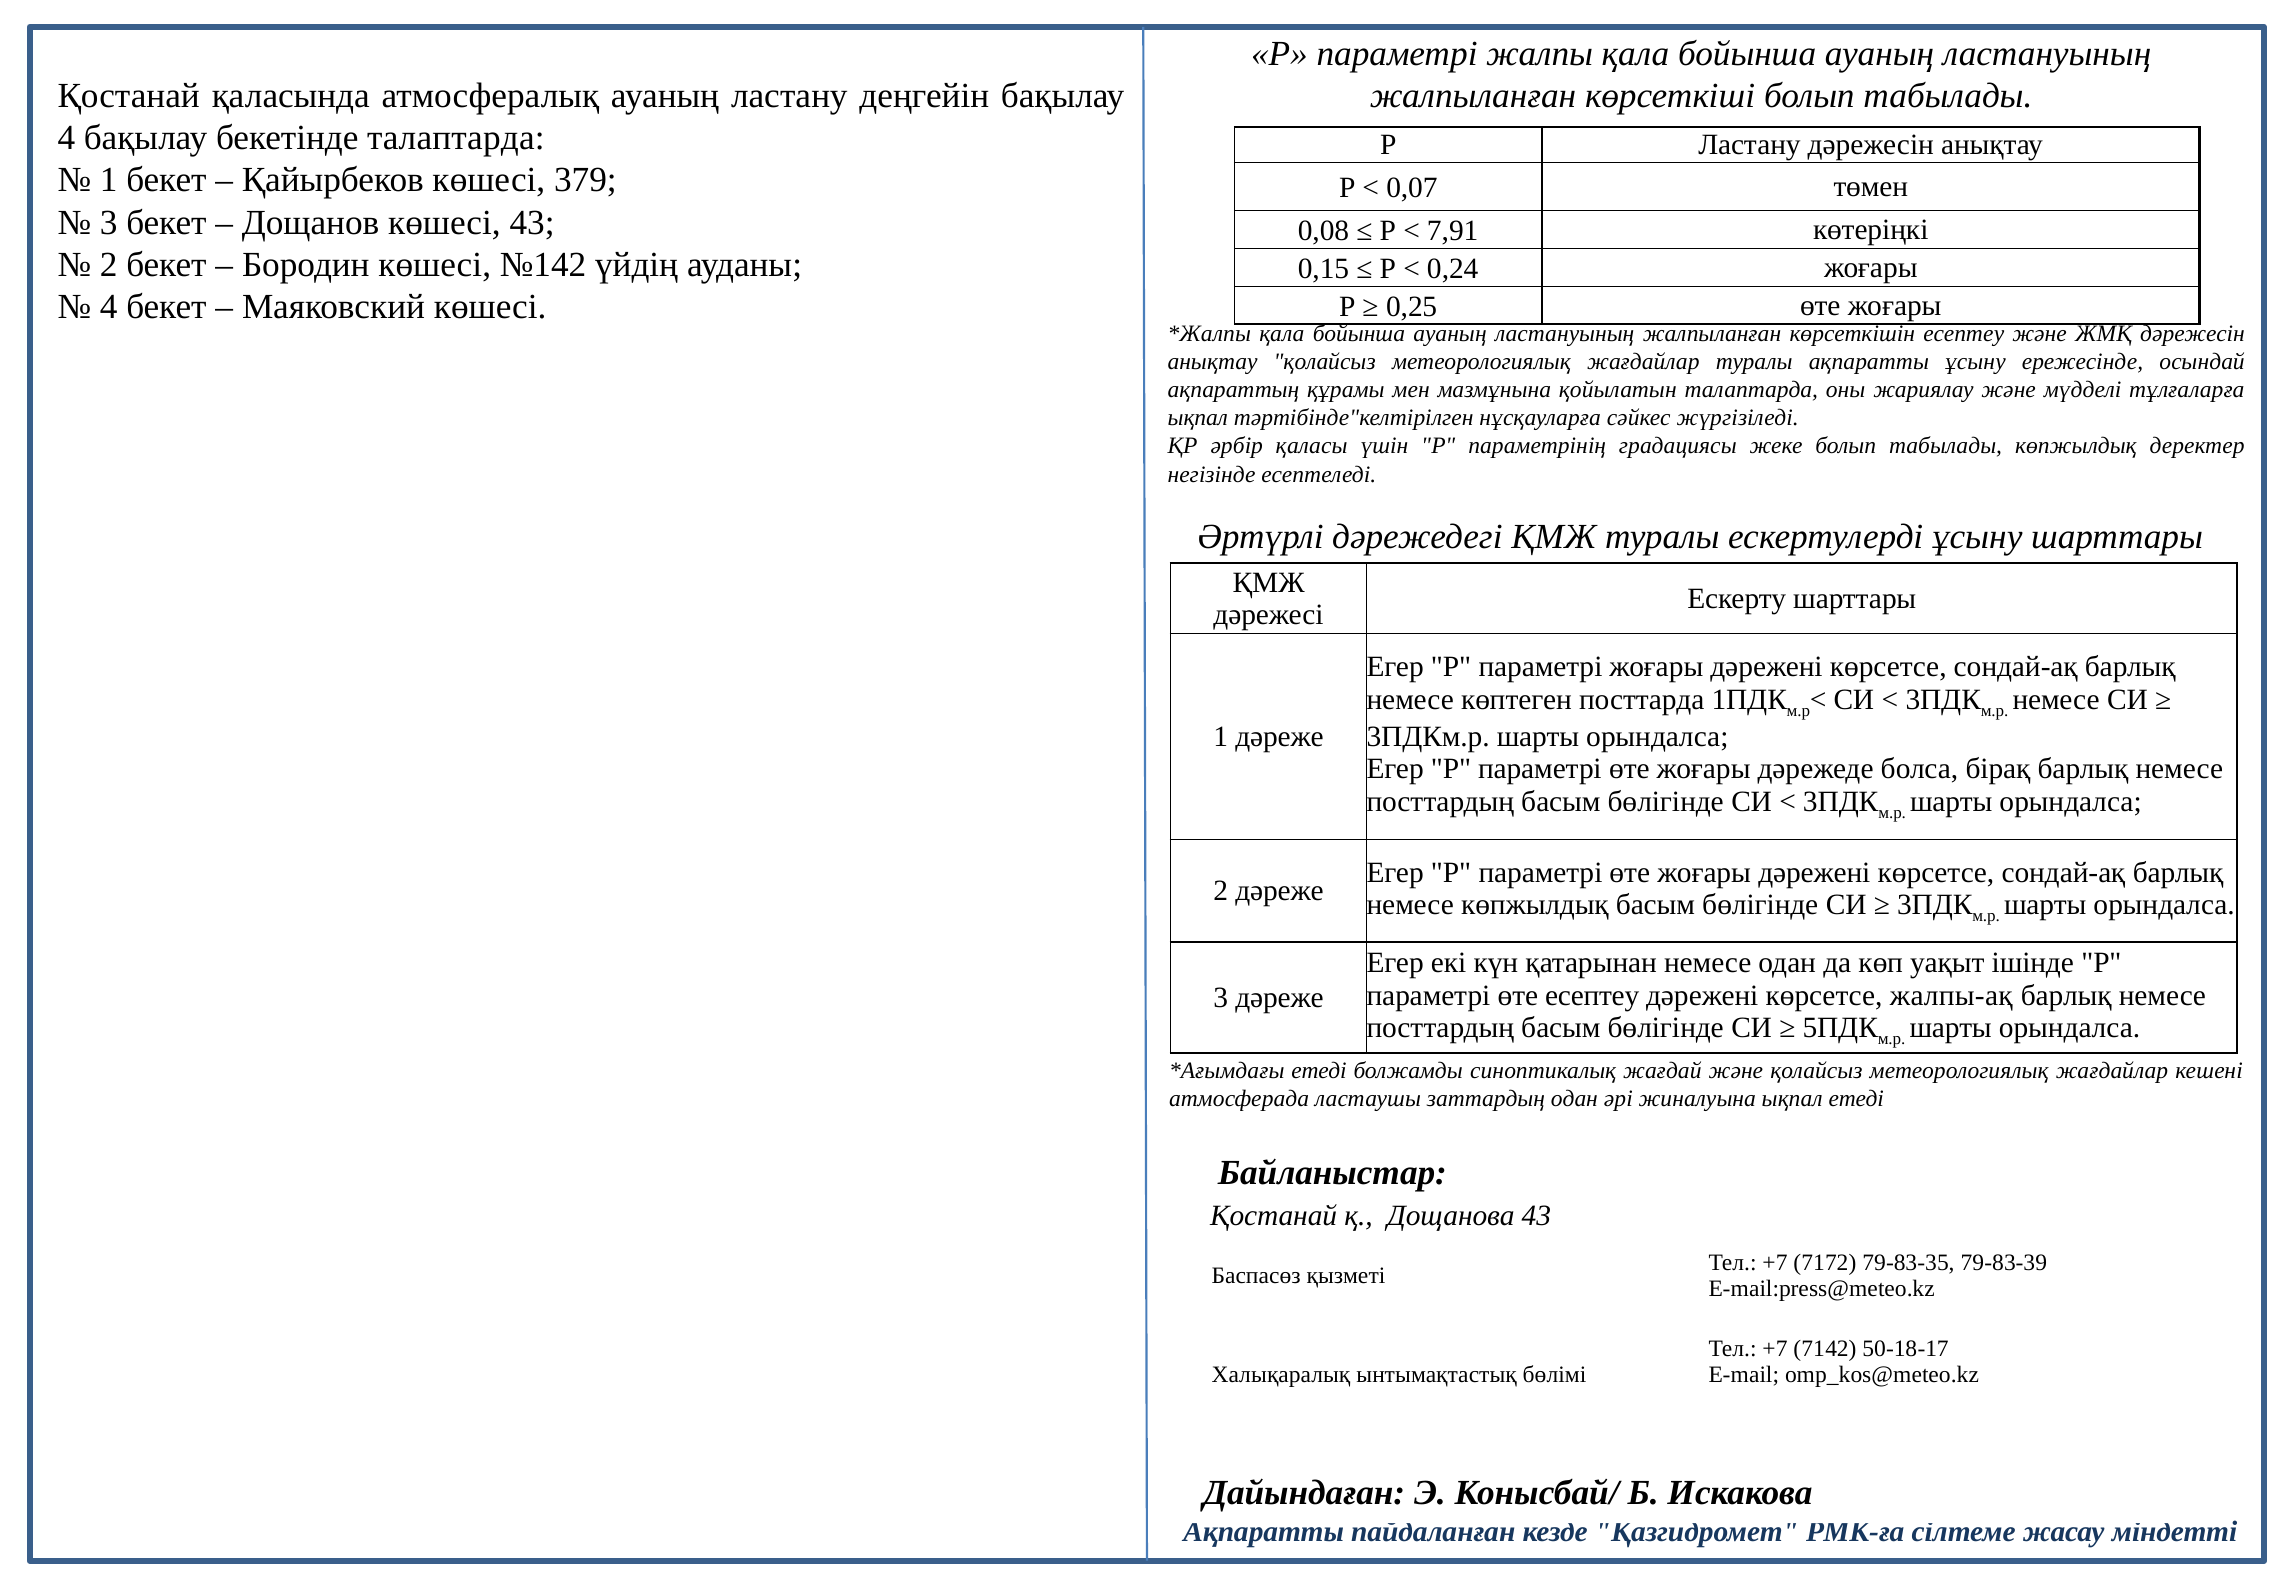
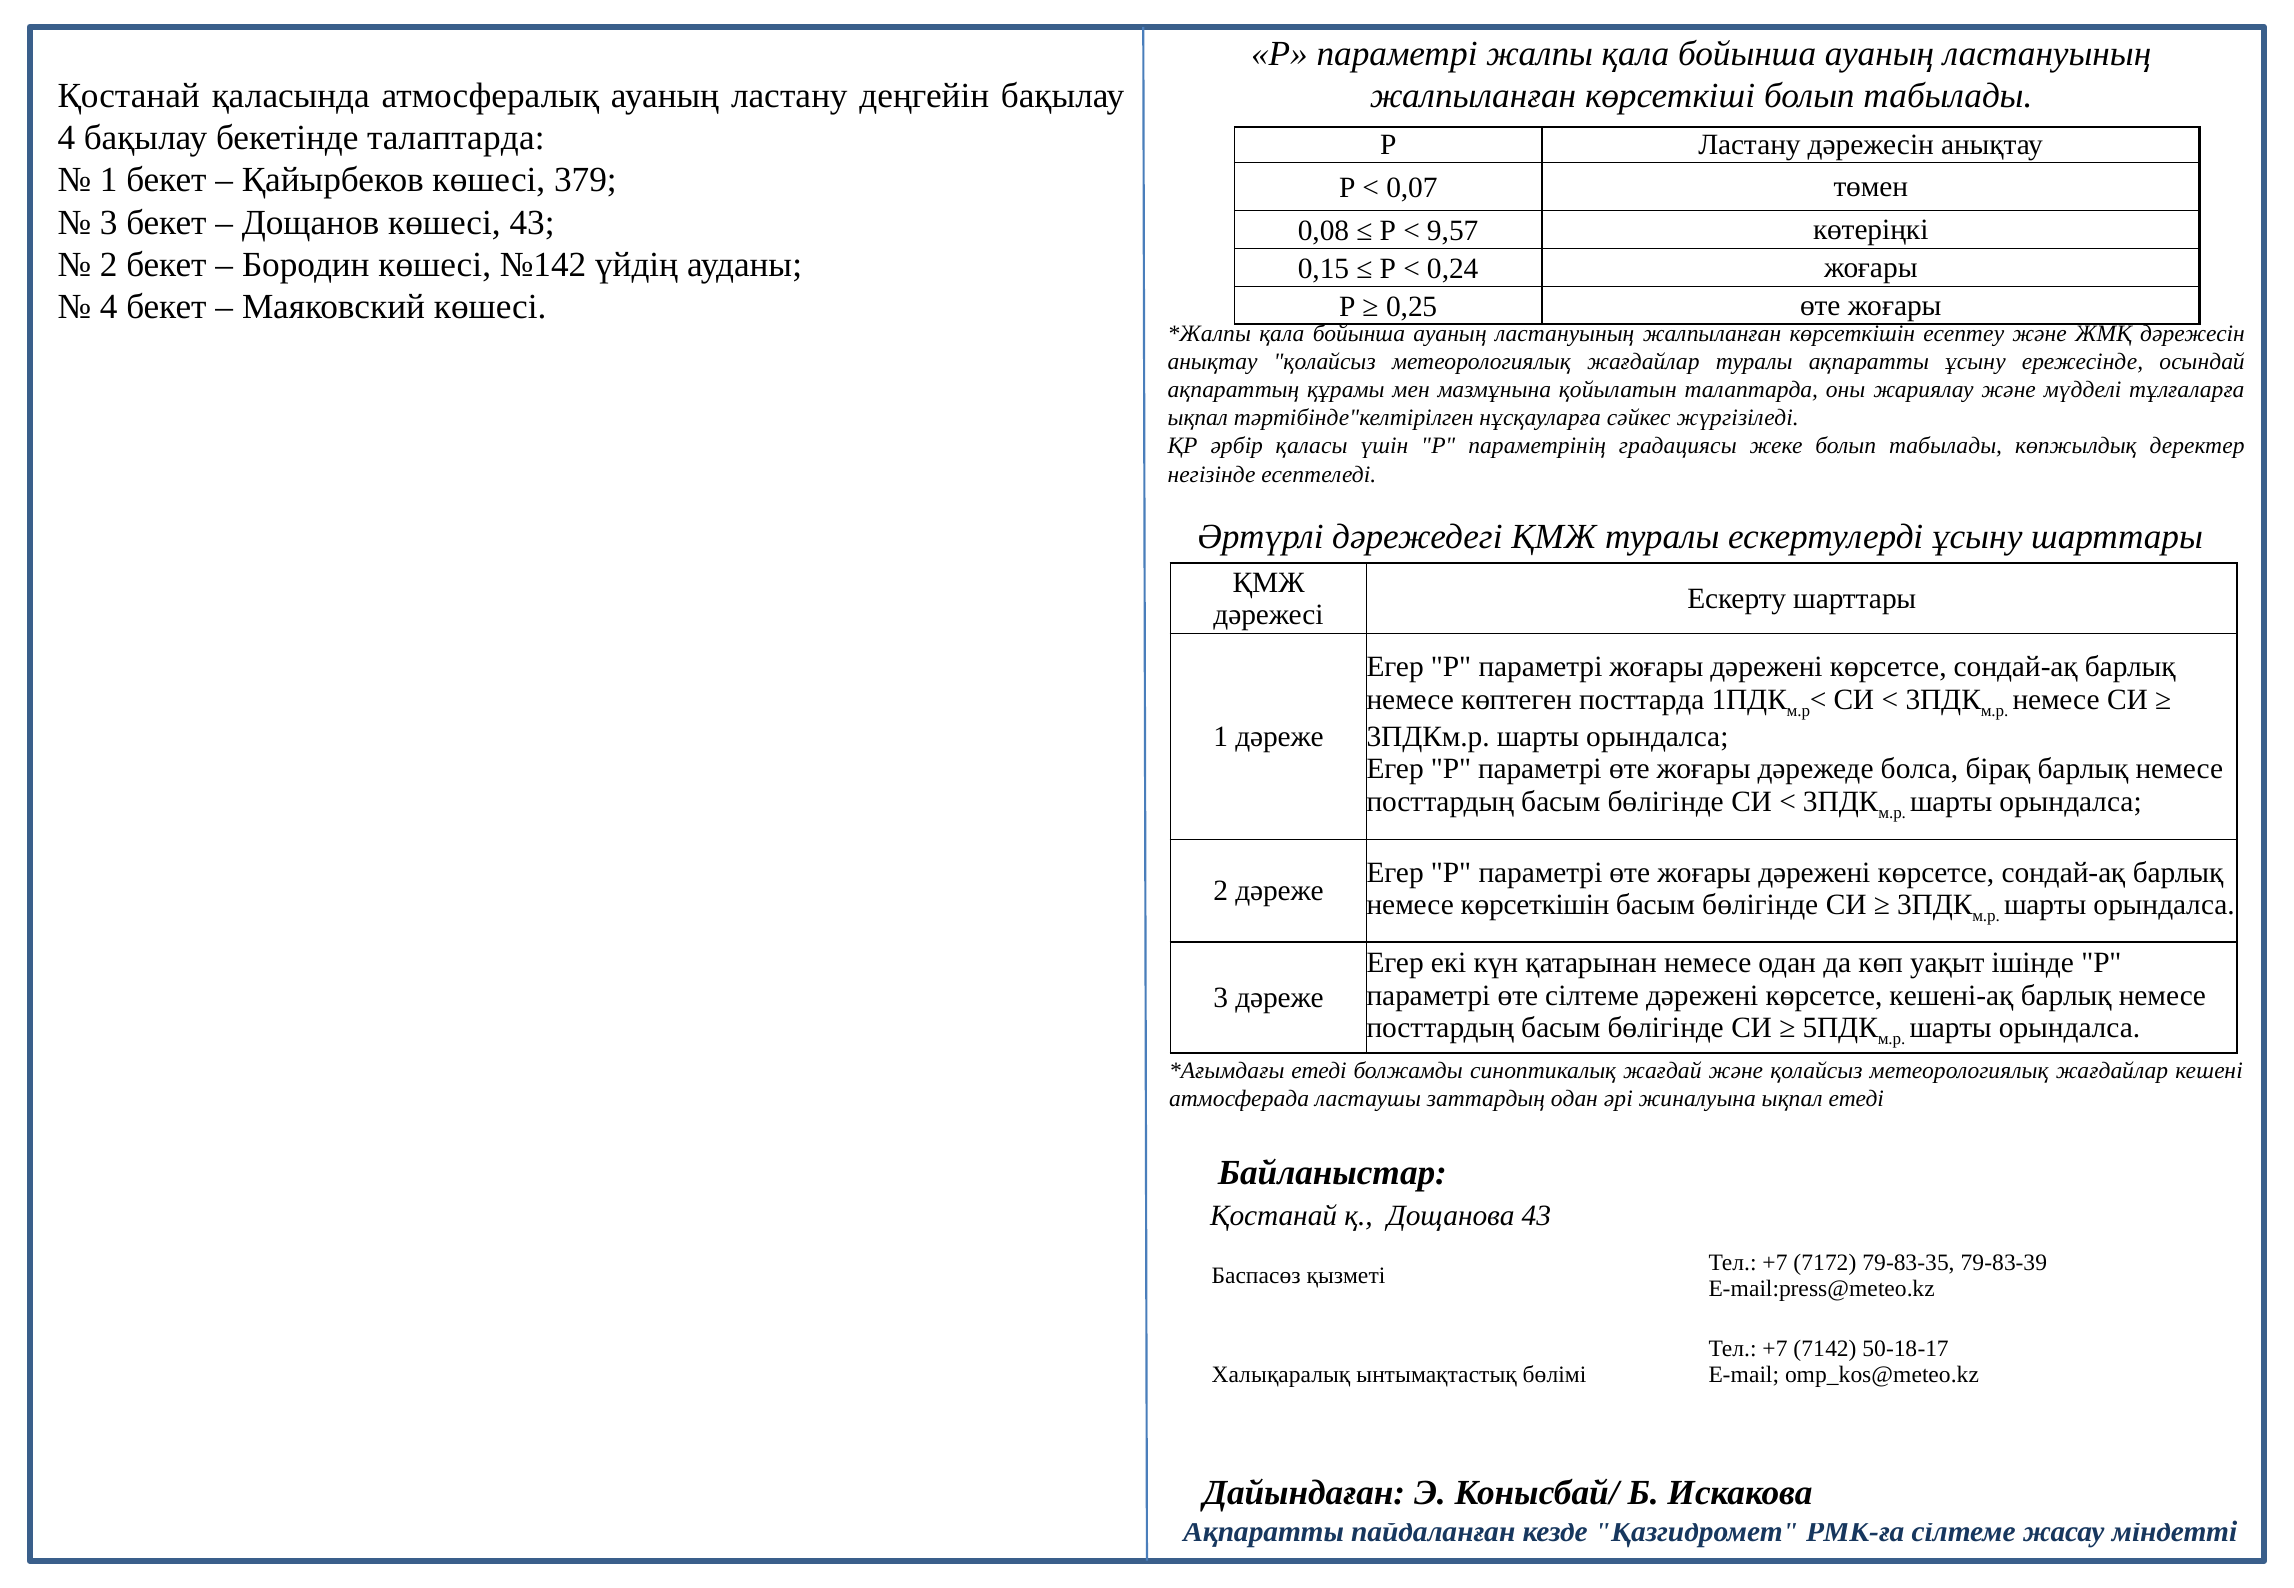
7,91: 7,91 -> 9,57 (1453, 231)
немесе көпжылдық: көпжылдық -> көрсеткішін (1535, 905)
өте есептеу: есептеу -> сілтеме (1592, 996)
жалпы-ақ: жалпы-ақ -> кешені-ақ (1951, 996)
